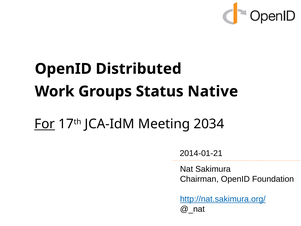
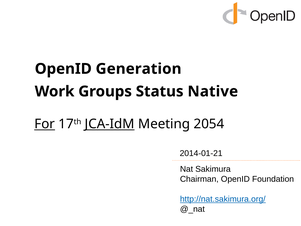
Distributed: Distributed -> Generation (139, 69)
JCA-IdM underline: none -> present (110, 124)
2034: 2034 -> 2054 (209, 124)
